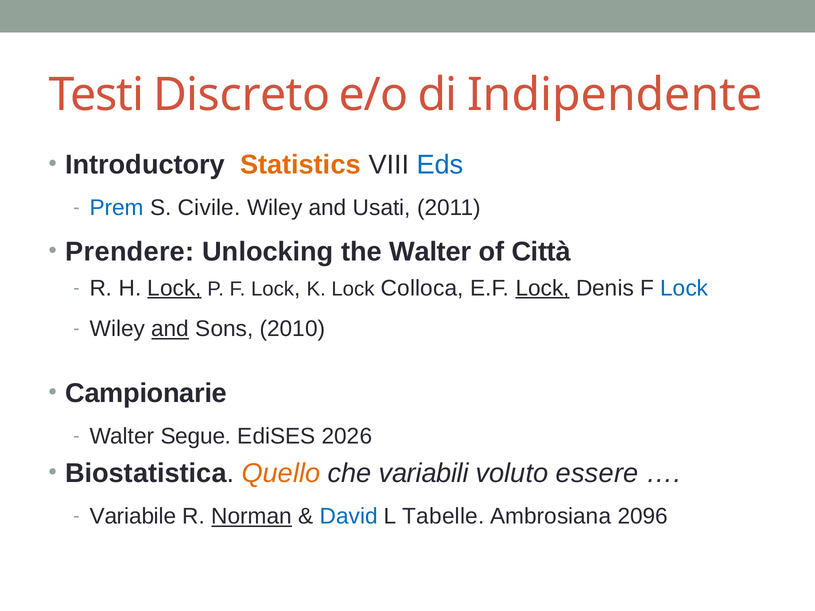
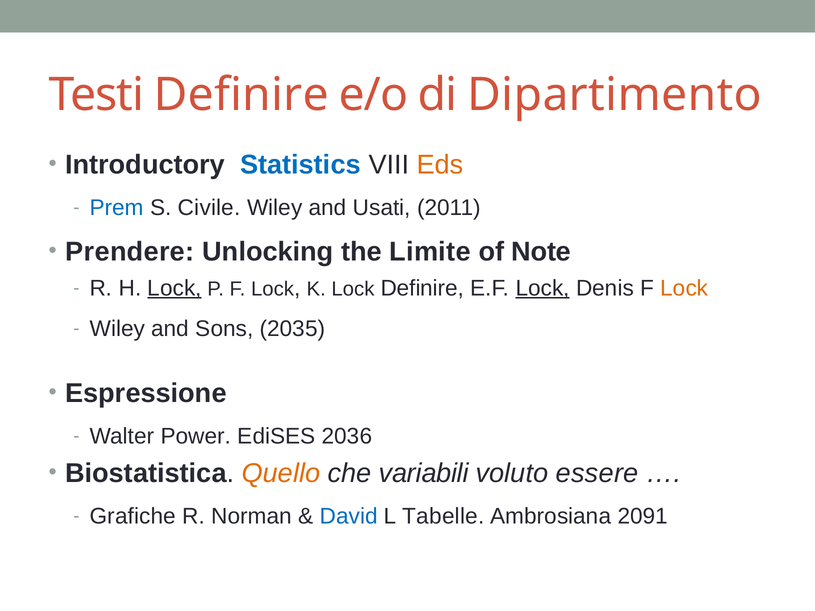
Testi Discreto: Discreto -> Definire (241, 95)
Indipendente: Indipendente -> Dipartimento (615, 95)
Statistics colour: orange -> blue (300, 165)
Eds colour: blue -> orange (440, 165)
the Walter: Walter -> Limite (430, 252)
Città: Città -> Note (541, 252)
Lock Colloca: Colloca -> Definire (422, 288)
Lock colour: blue -> orange (684, 288)
and underline: present -> none (170, 329)
2010: 2010 -> 2035 (292, 329)
Campionarie: Campionarie -> Espressione (146, 393)
Segue: Segue -> Power (196, 436)
2026: 2026 -> 2036 (347, 436)
Variabile: Variabile -> Grafiche (133, 517)
Norman underline: present -> none (252, 517)
2096: 2096 -> 2091 (643, 517)
